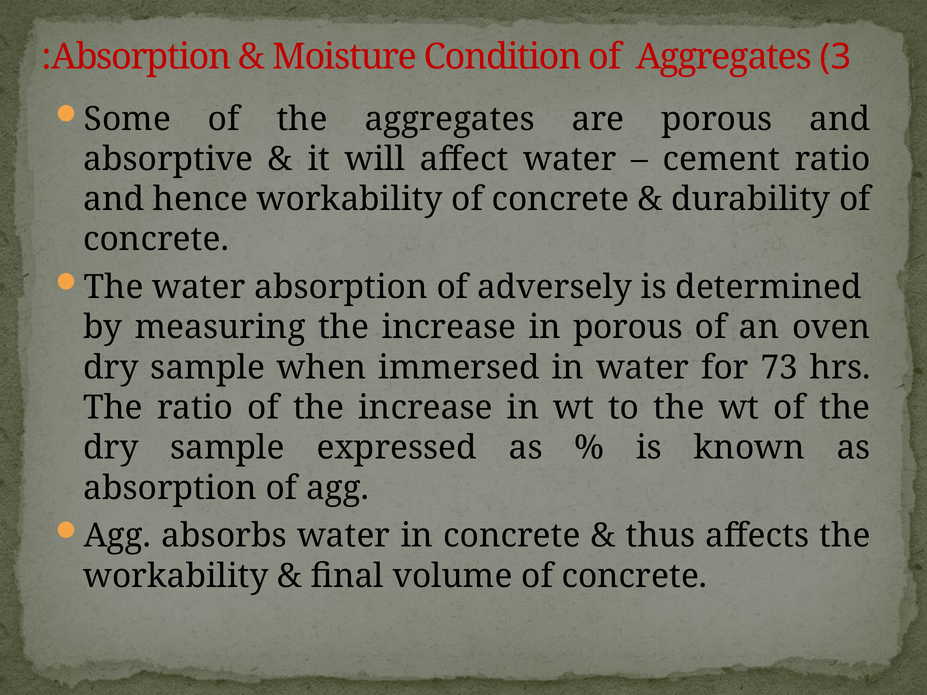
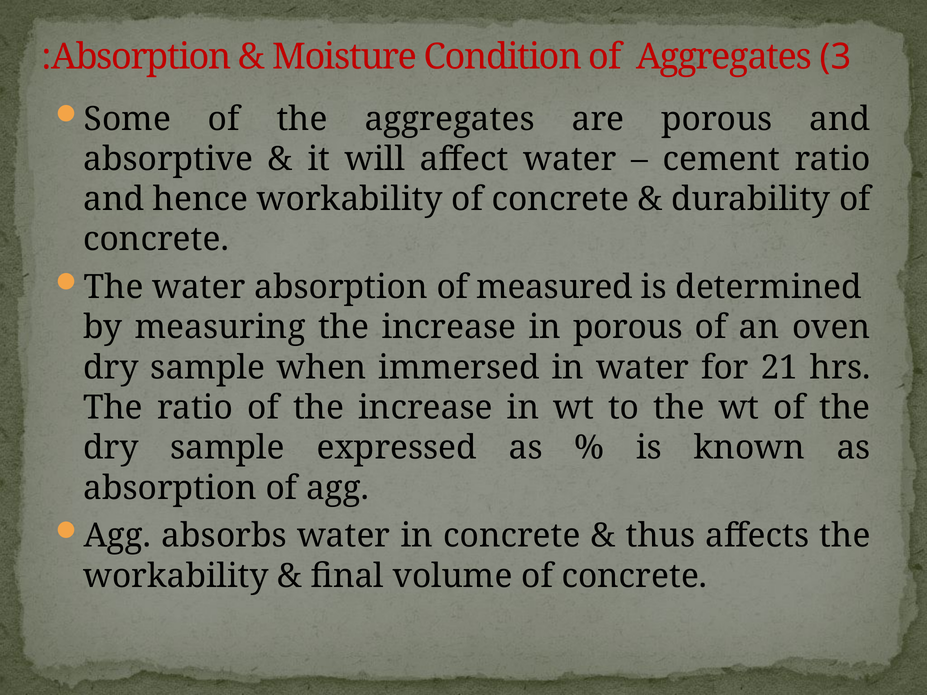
adversely: adversely -> measured (555, 287)
73: 73 -> 21 (779, 368)
